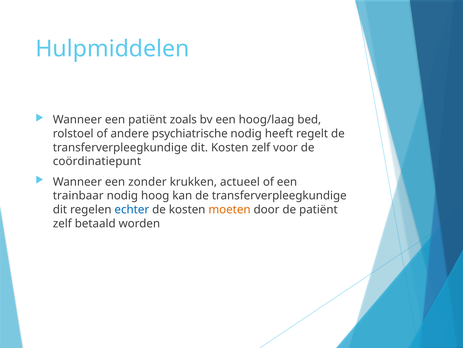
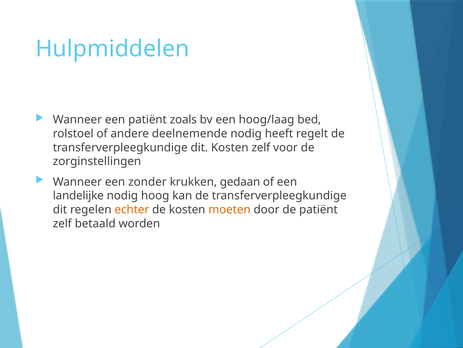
psychiatrische: psychiatrische -> deelnemende (190, 133)
coördinatiepunt: coördinatiepunt -> zorginstellingen (97, 161)
actueel: actueel -> gedaan (240, 181)
trainbaar: trainbaar -> landelijke (78, 195)
echter colour: blue -> orange (132, 209)
